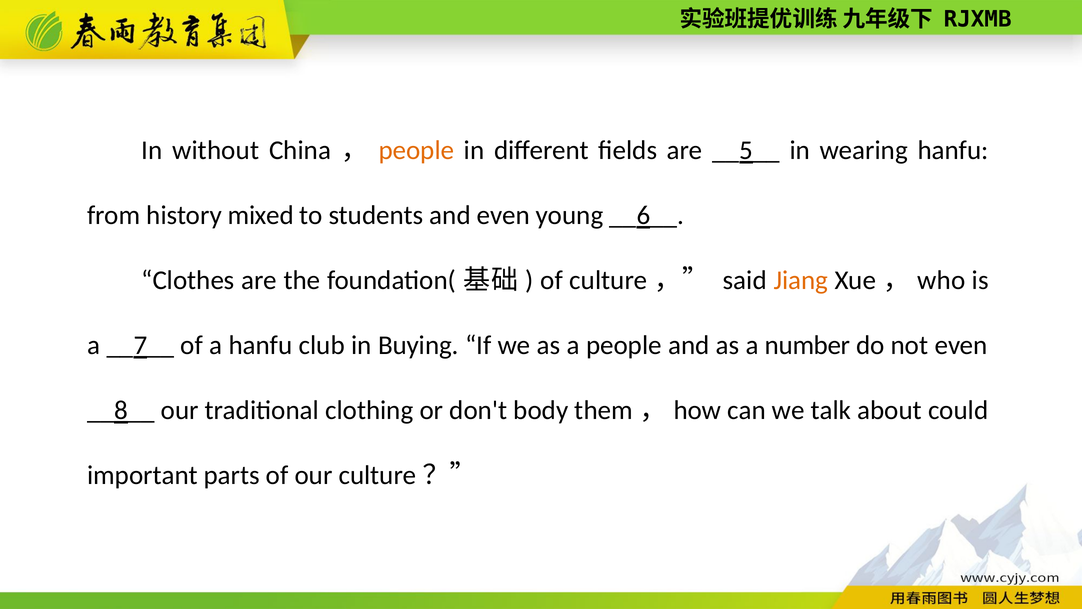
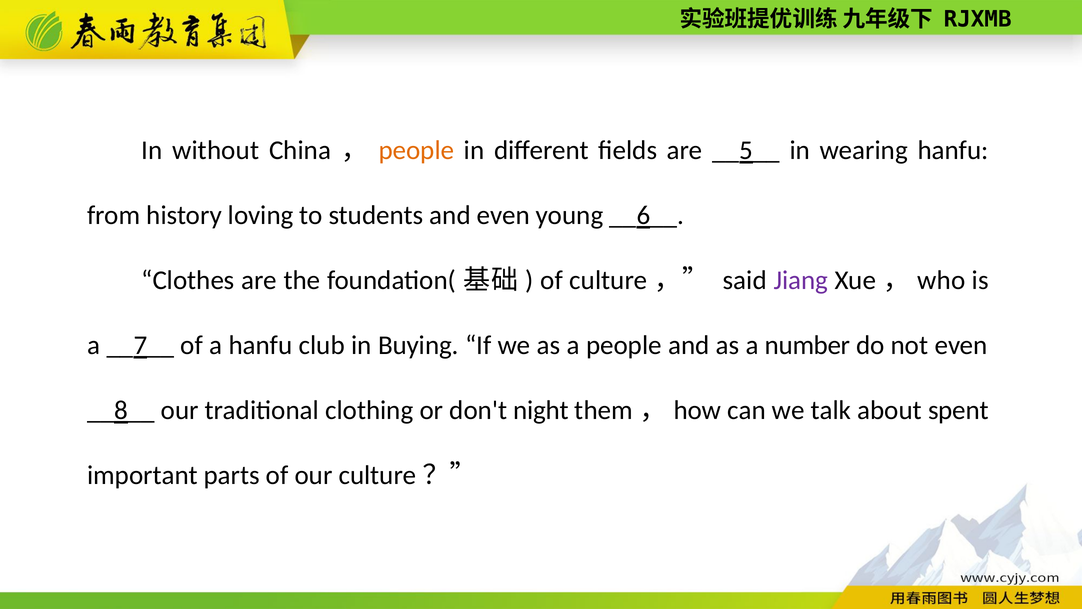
mixed: mixed -> loving (261, 215)
Jiang colour: orange -> purple (801, 280)
body: body -> night (541, 410)
could: could -> spent (958, 410)
